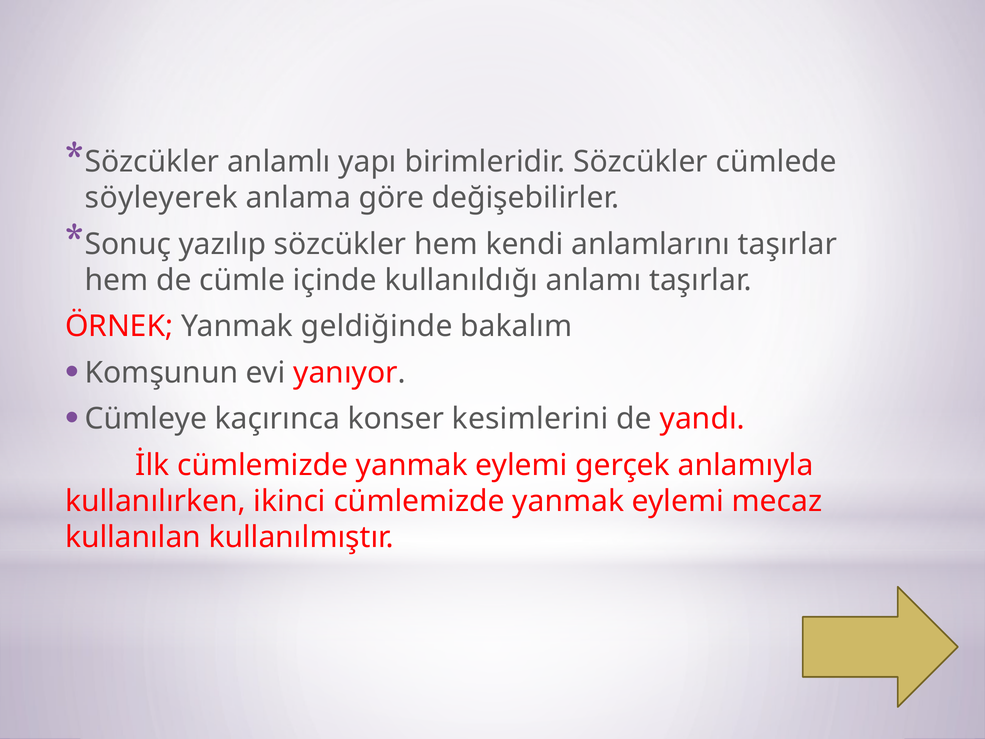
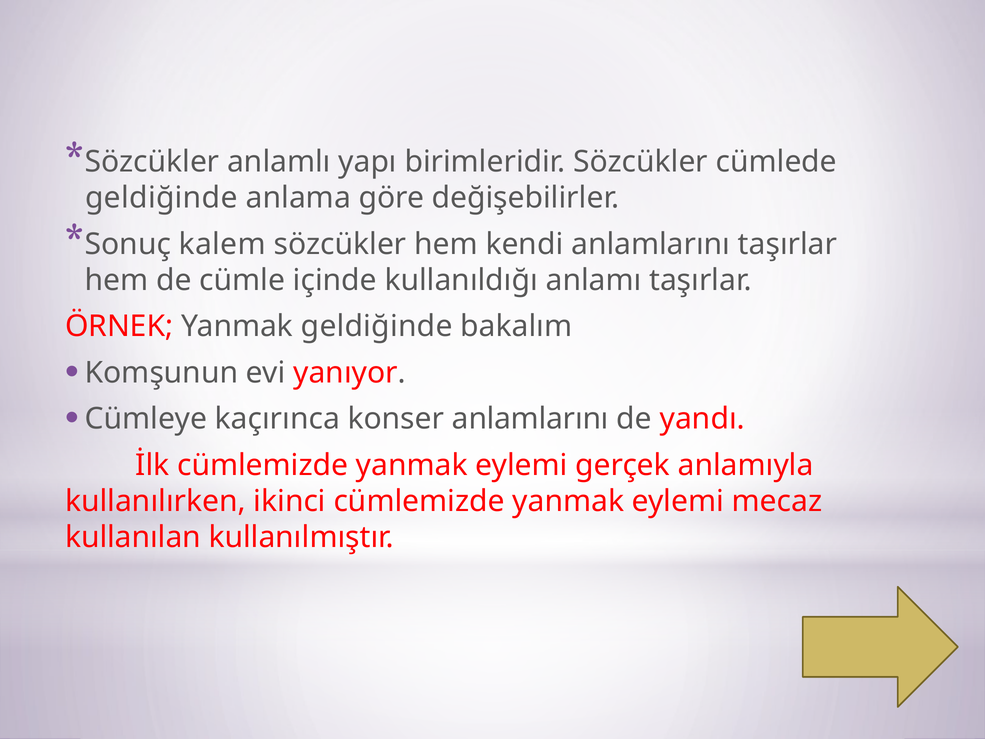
söyleyerek: söyleyerek -> geldiğinde (161, 198)
yazılıp: yazılıp -> kalem (222, 244)
konser kesimlerini: kesimlerini -> anlamlarını (530, 419)
